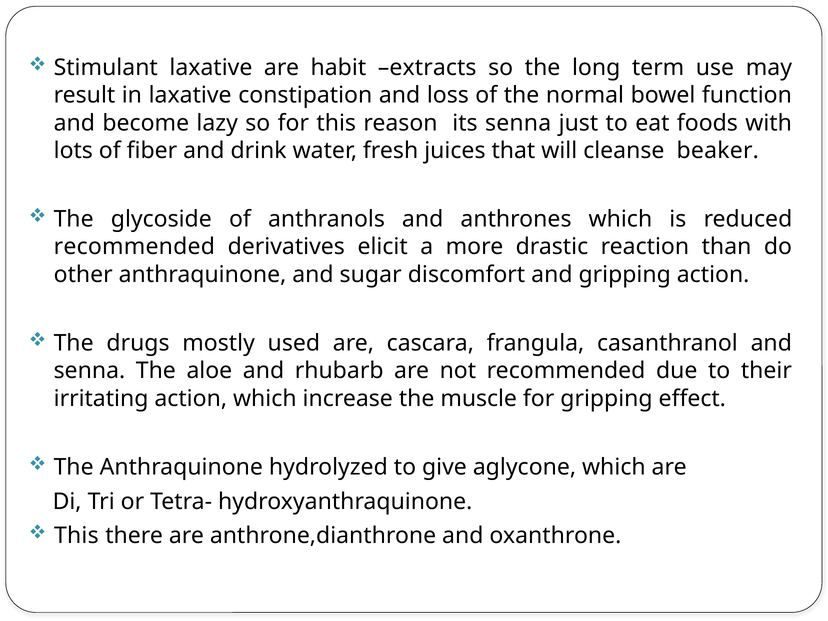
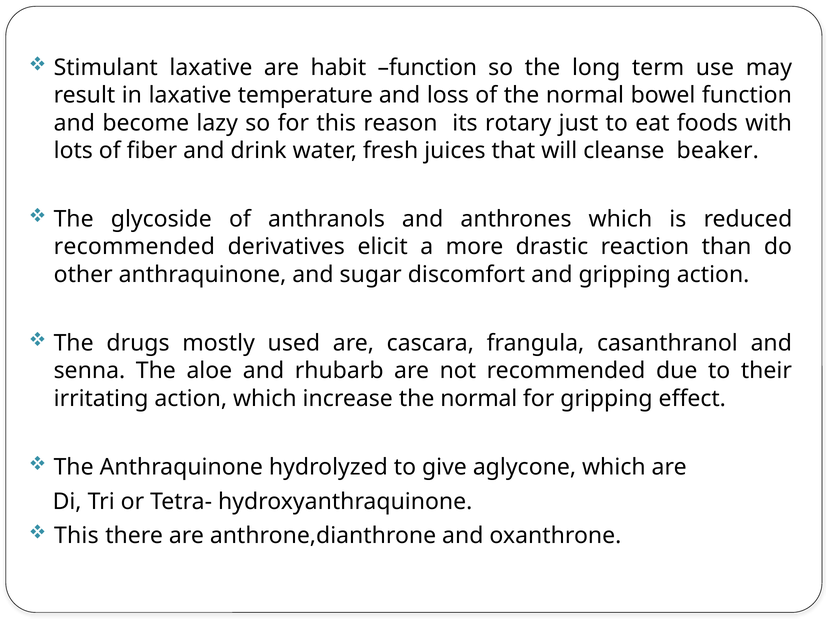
habit extracts: extracts -> function (427, 68)
constipation: constipation -> temperature (305, 95)
its senna: senna -> rotary (518, 123)
increase the muscle: muscle -> normal (479, 398)
